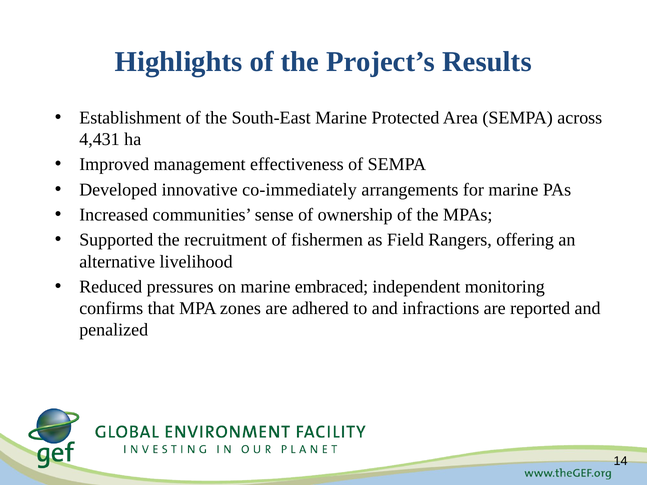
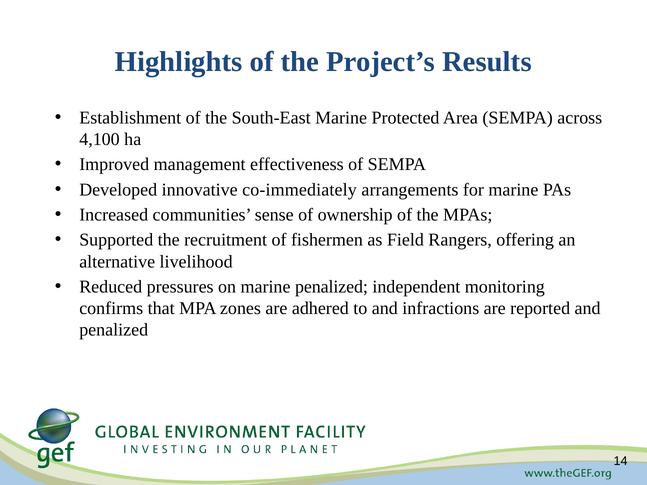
4,431: 4,431 -> 4,100 (99, 139)
marine embraced: embraced -> penalized (331, 287)
